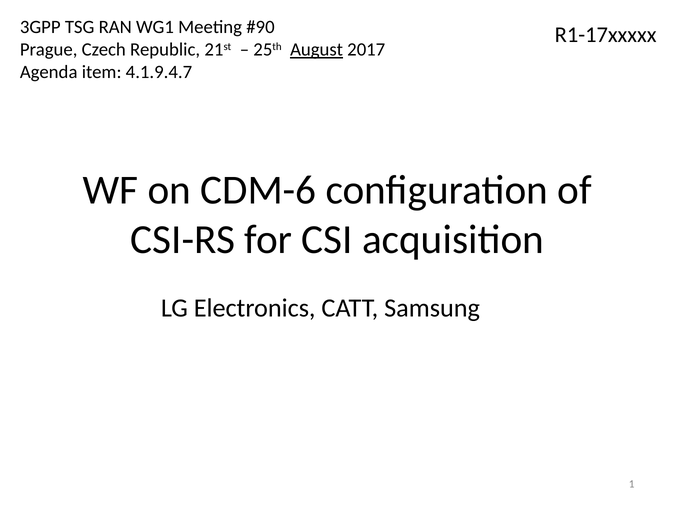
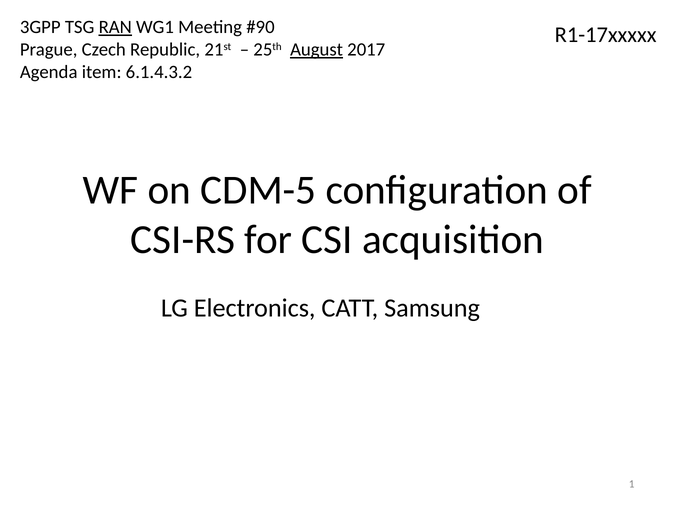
RAN underline: none -> present (115, 27)
4.1.9.4.7: 4.1.9.4.7 -> 6.1.4.3.2 (159, 72)
CDM-6: CDM-6 -> CDM-5 (258, 190)
